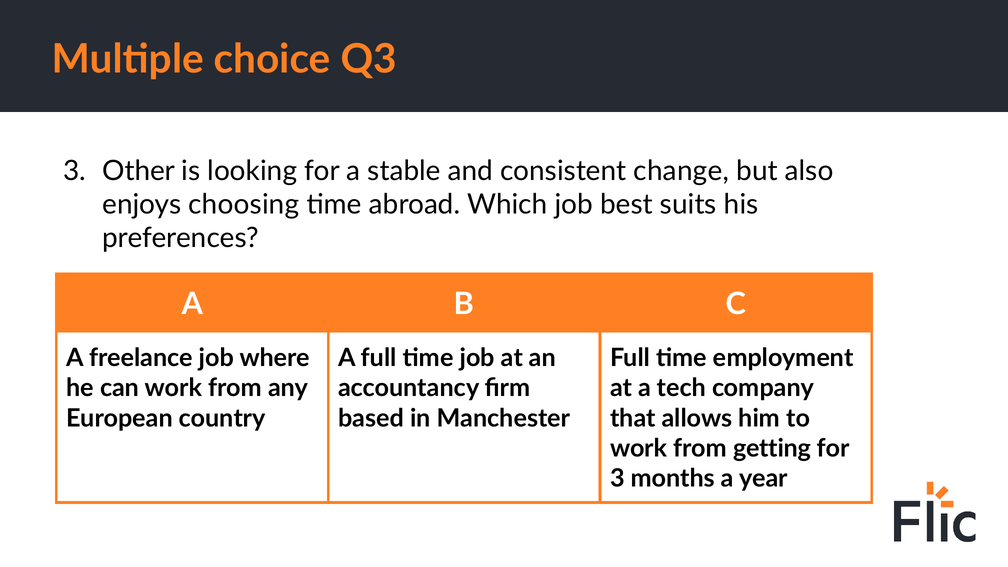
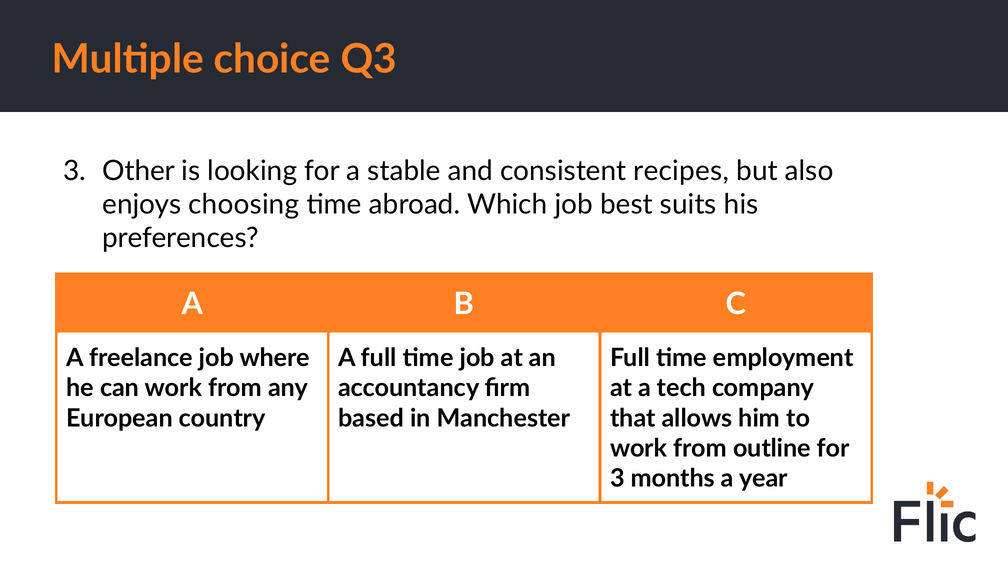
change: change -> recipes (681, 171)
getting: getting -> outline (772, 448)
